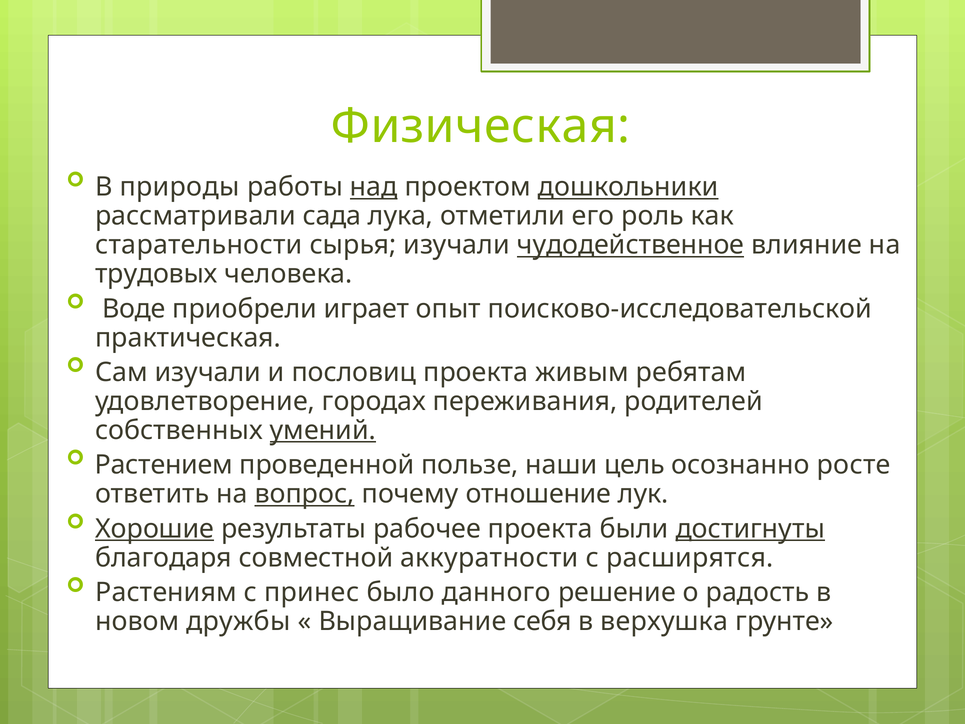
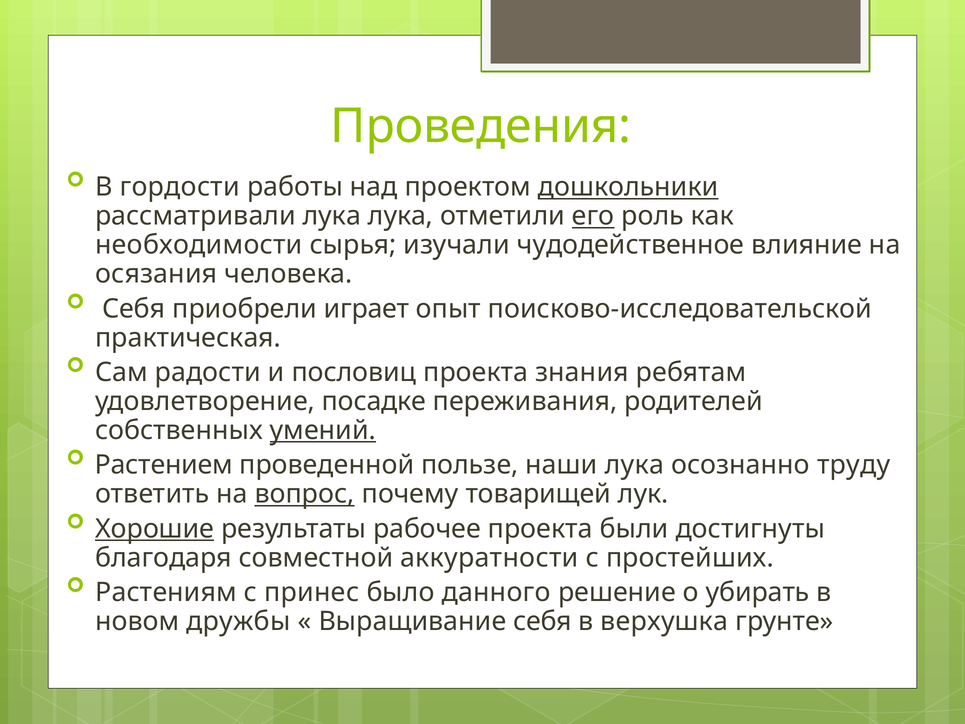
Физическая: Физическая -> Проведения (481, 126)
природы: природы -> гордости (180, 187)
над underline: present -> none (374, 187)
рассматривали сада: сада -> лука (332, 216)
его underline: none -> present (593, 216)
старательности: старательности -> необходимости (199, 245)
чудодейственное underline: present -> none (630, 245)
трудовых: трудовых -> осязания (156, 274)
Воде: Воде -> Себя (134, 309)
Сам изучали: изучали -> радости (208, 372)
живым: живым -> знания (582, 372)
городах: городах -> посадке (374, 401)
наши цель: цель -> лука (634, 465)
росте: росте -> труду (854, 465)
отношение: отношение -> товарищей (538, 494)
достигнуты underline: present -> none (750, 529)
расширятся: расширятся -> простейших (690, 558)
радость: радость -> убирать (758, 592)
